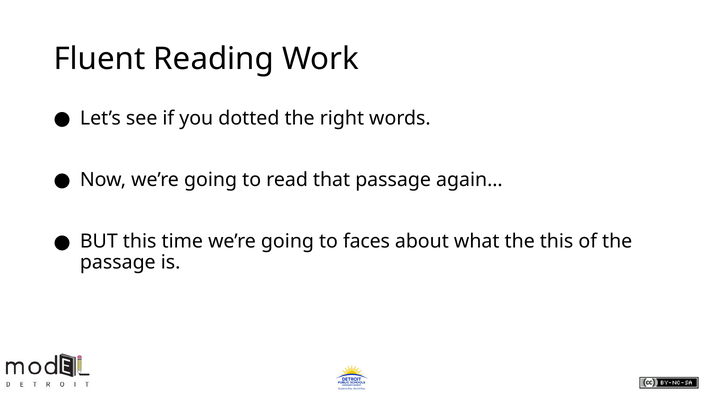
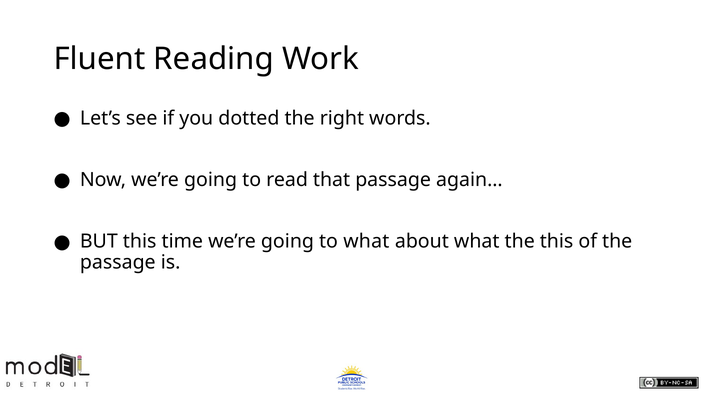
to faces: faces -> what (366, 242)
